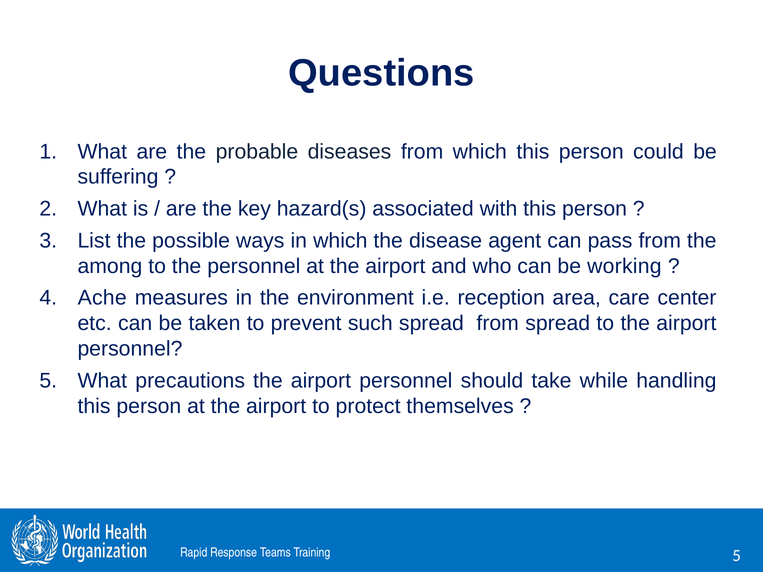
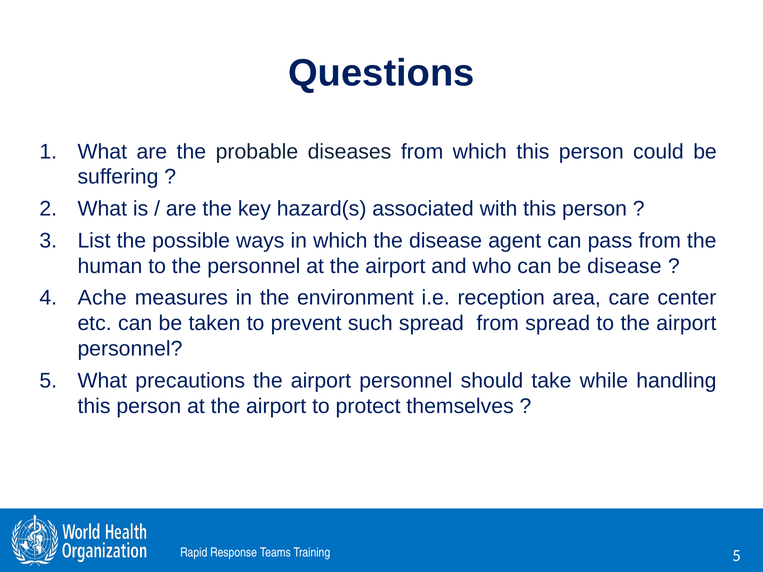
among: among -> human (110, 266)
be working: working -> disease (624, 266)
